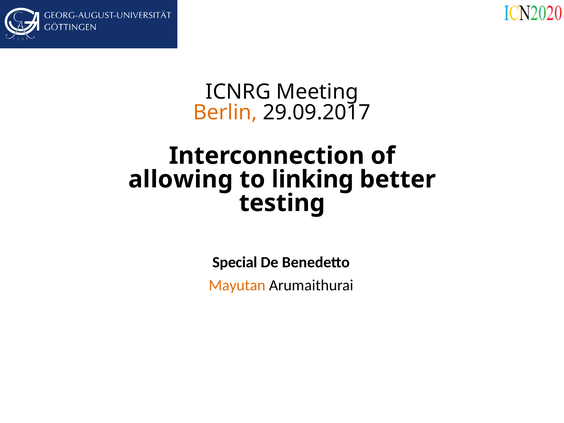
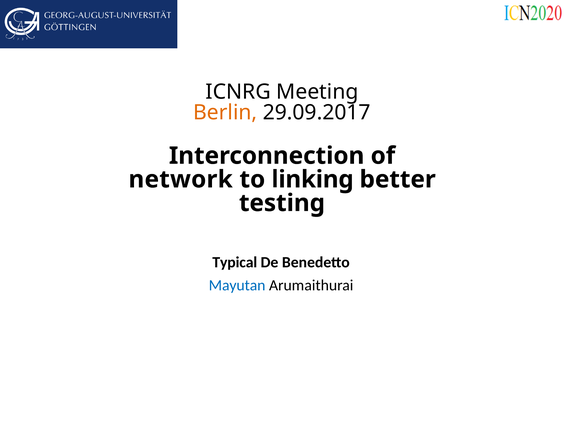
allowing: allowing -> network (181, 179)
Special: Special -> Typical (235, 262)
Mayutan colour: orange -> blue (237, 285)
